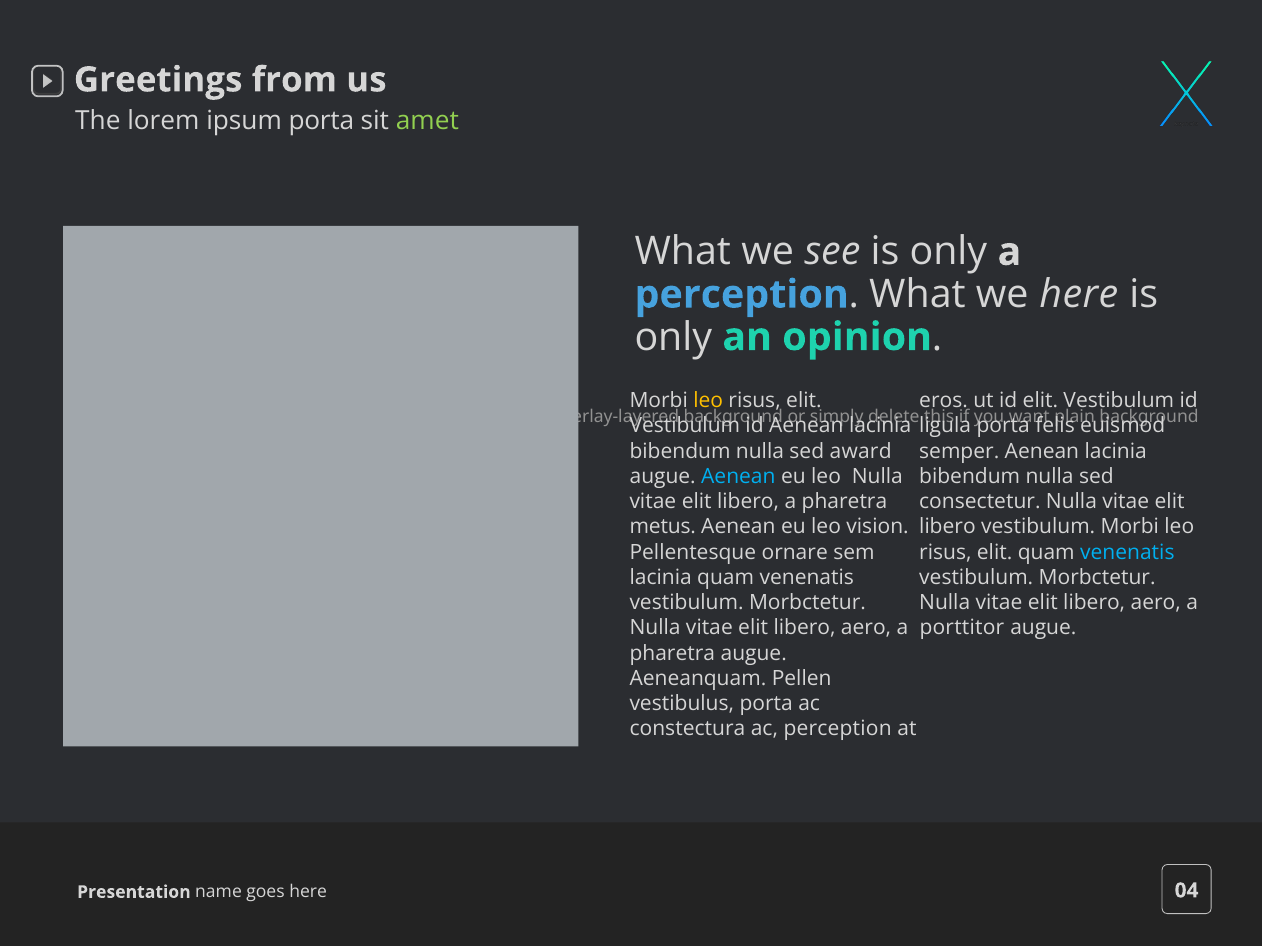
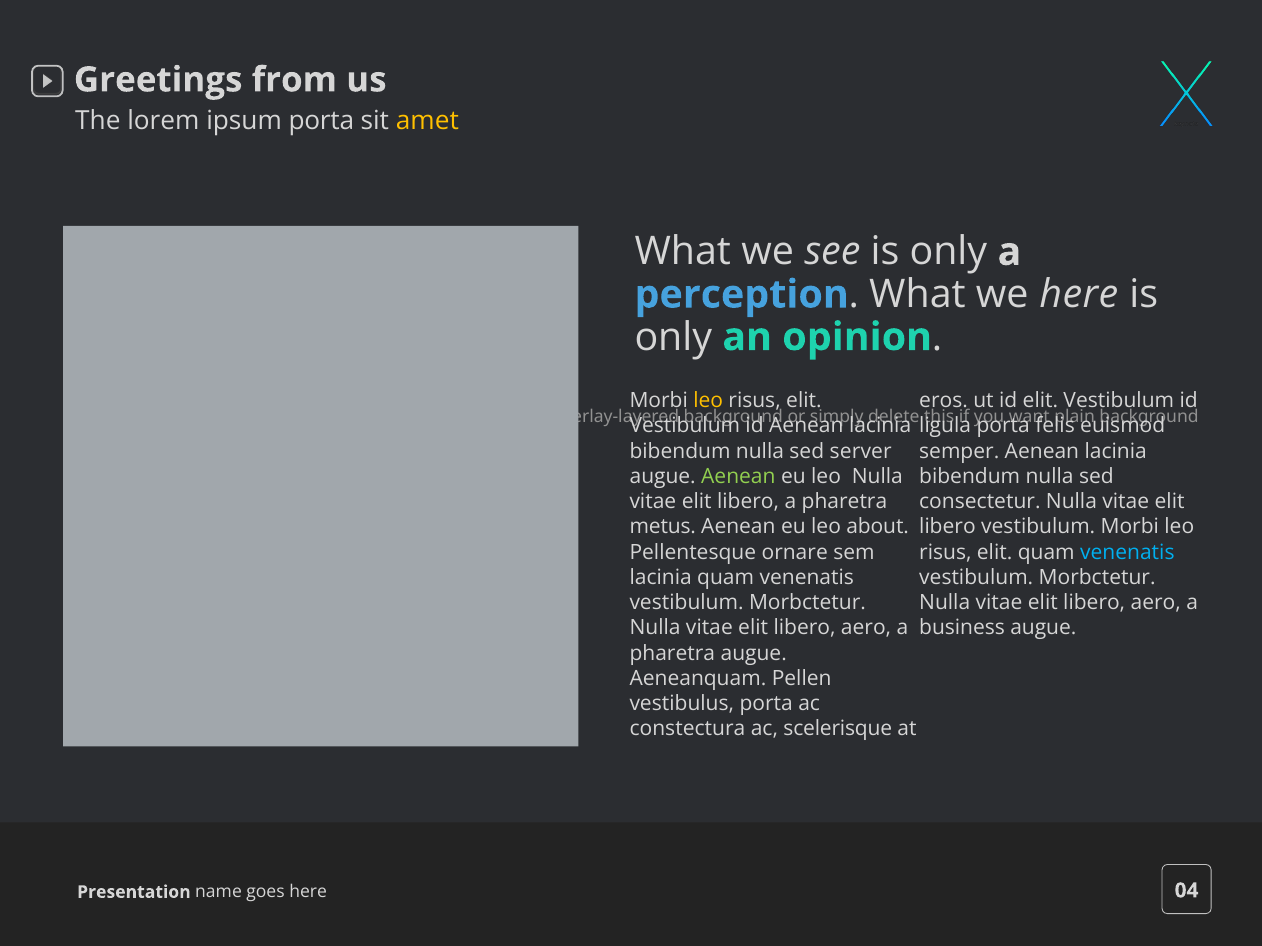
amet colour: light green -> yellow (427, 120)
award: award -> server (861, 452)
Aenean colour: light blue -> light green (738, 477)
vision: vision -> about (878, 527)
porttitor: porttitor -> business (962, 628)
ac perception: perception -> scelerisque (838, 729)
